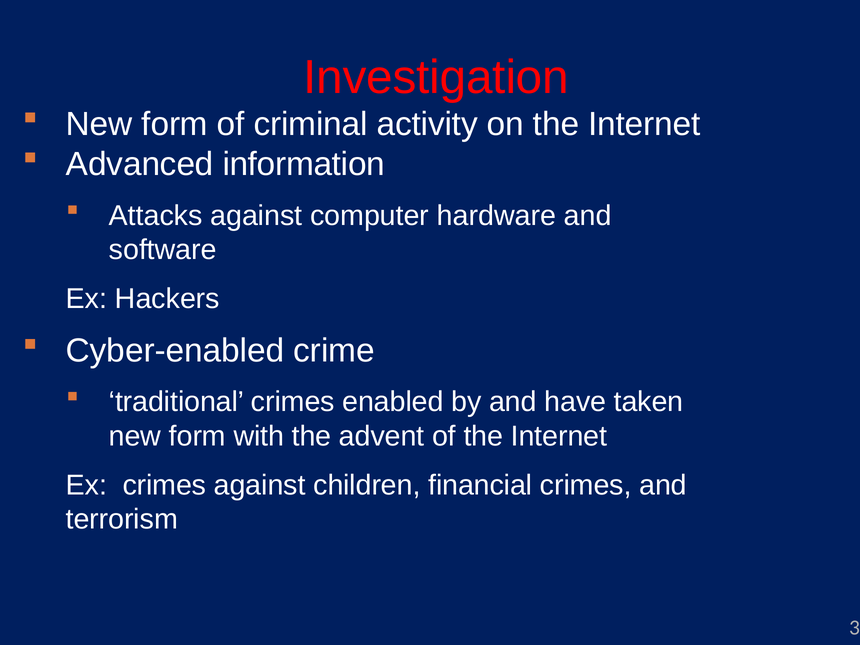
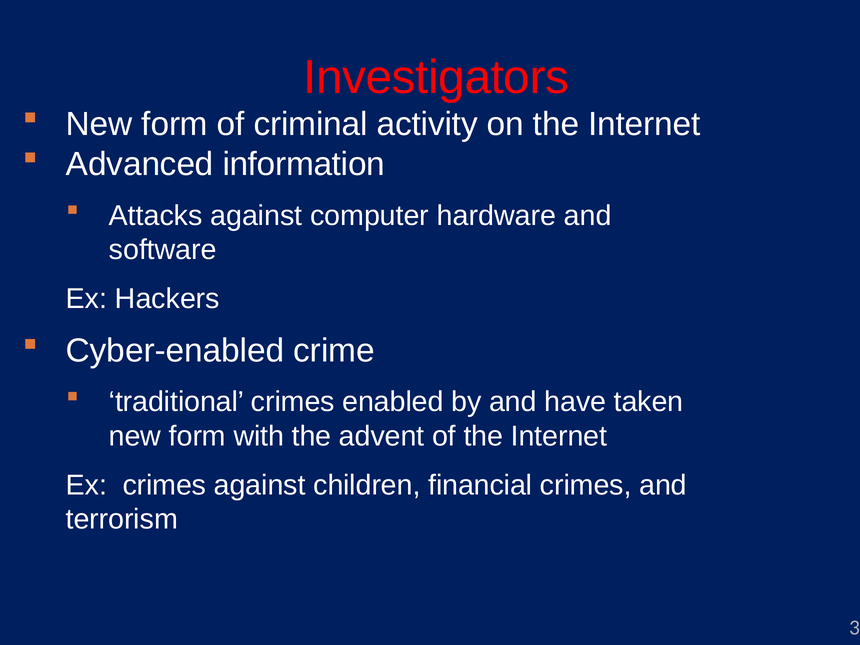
Investigation: Investigation -> Investigators (436, 77)
